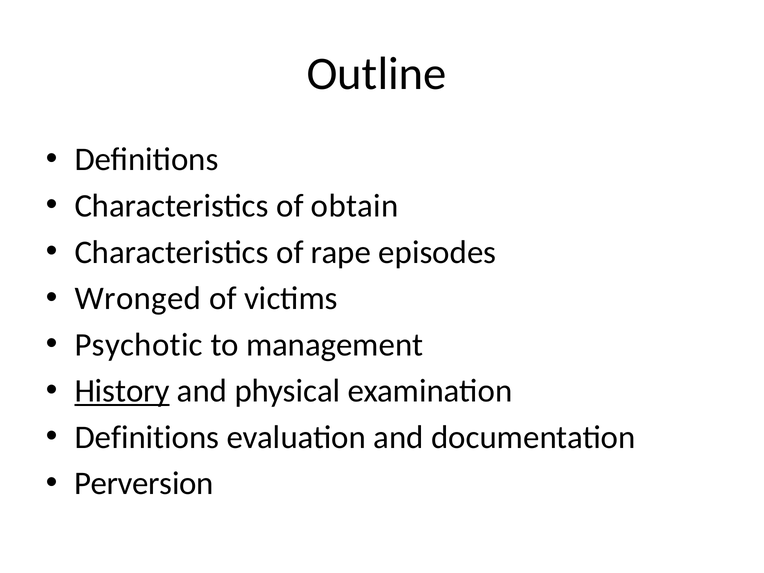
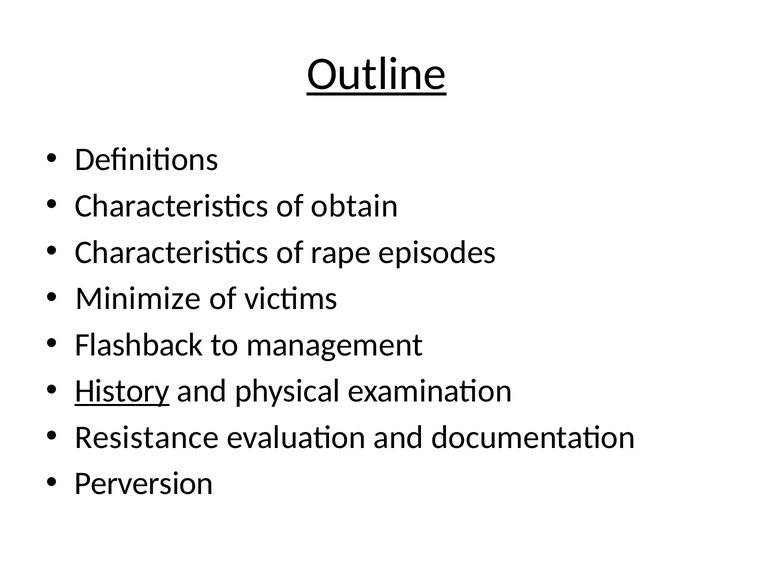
Outline underline: none -> present (377, 74)
Wronged: Wronged -> Minimize (138, 298)
Psychotic: Psychotic -> Flashback (139, 345)
Definitions: Definitions -> Resistance (147, 437)
